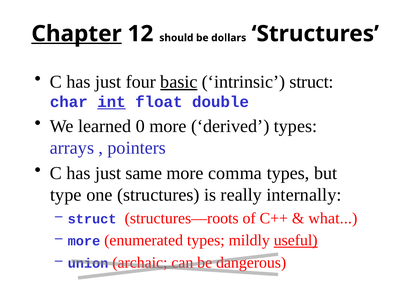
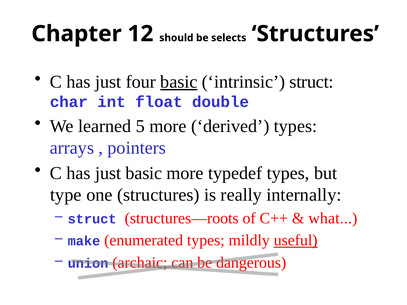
Chapter underline: present -> none (77, 34)
dollars: dollars -> selects (229, 38)
int underline: present -> none (111, 102)
0: 0 -> 5 (140, 126)
just same: same -> basic (144, 173)
comma: comma -> typedef (235, 173)
more: more -> make (84, 241)
